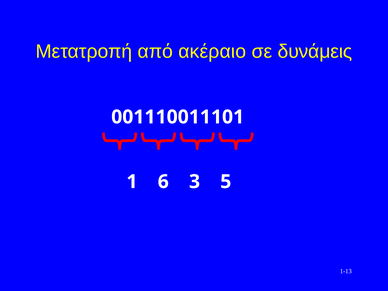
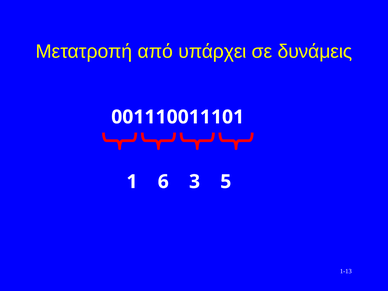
ακέραιο: ακέραιο -> υπάρχει (212, 51)
